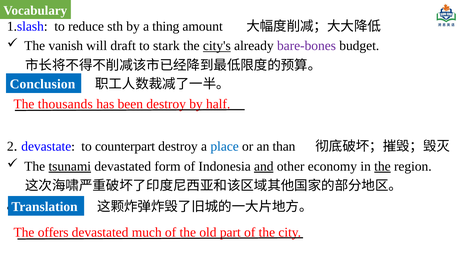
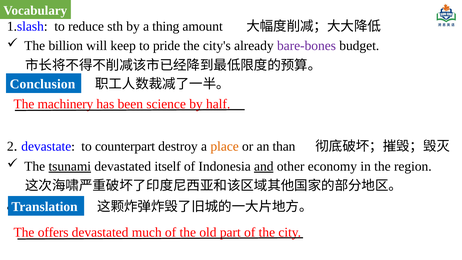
vanish: vanish -> billion (66, 46)
draft: draft -> keep (123, 46)
stark: stark -> pride (166, 46)
city's underline: present -> none (217, 46)
thousands: thousands -> machinery (65, 104)
been destroy: destroy -> science (166, 104)
place colour: blue -> orange (225, 146)
form: form -> itself (168, 166)
the underline: present -> none (382, 166)
